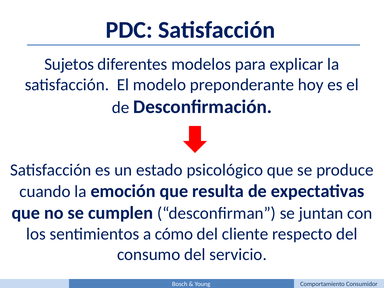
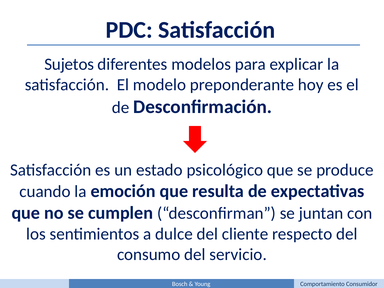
cómo: cómo -> dulce (174, 234)
